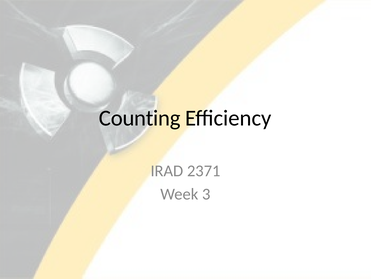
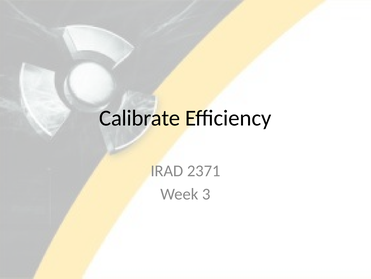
Counting: Counting -> Calibrate (140, 118)
